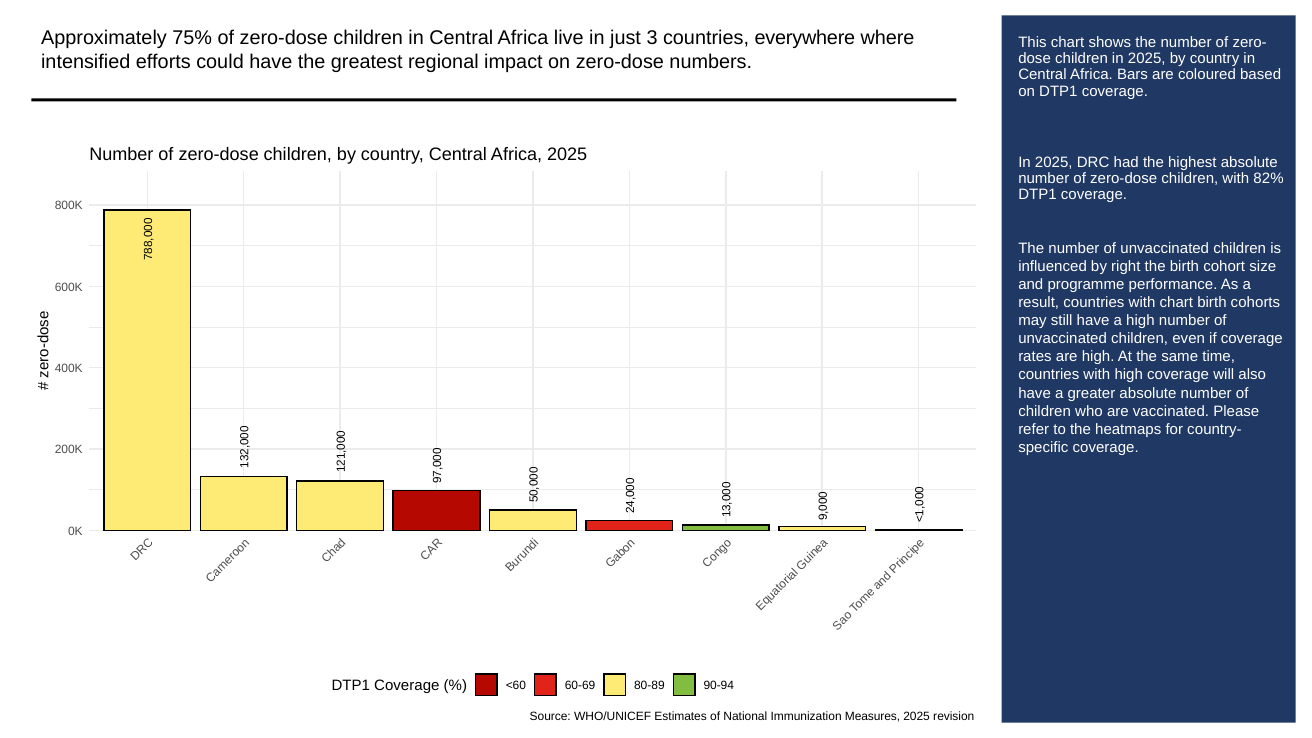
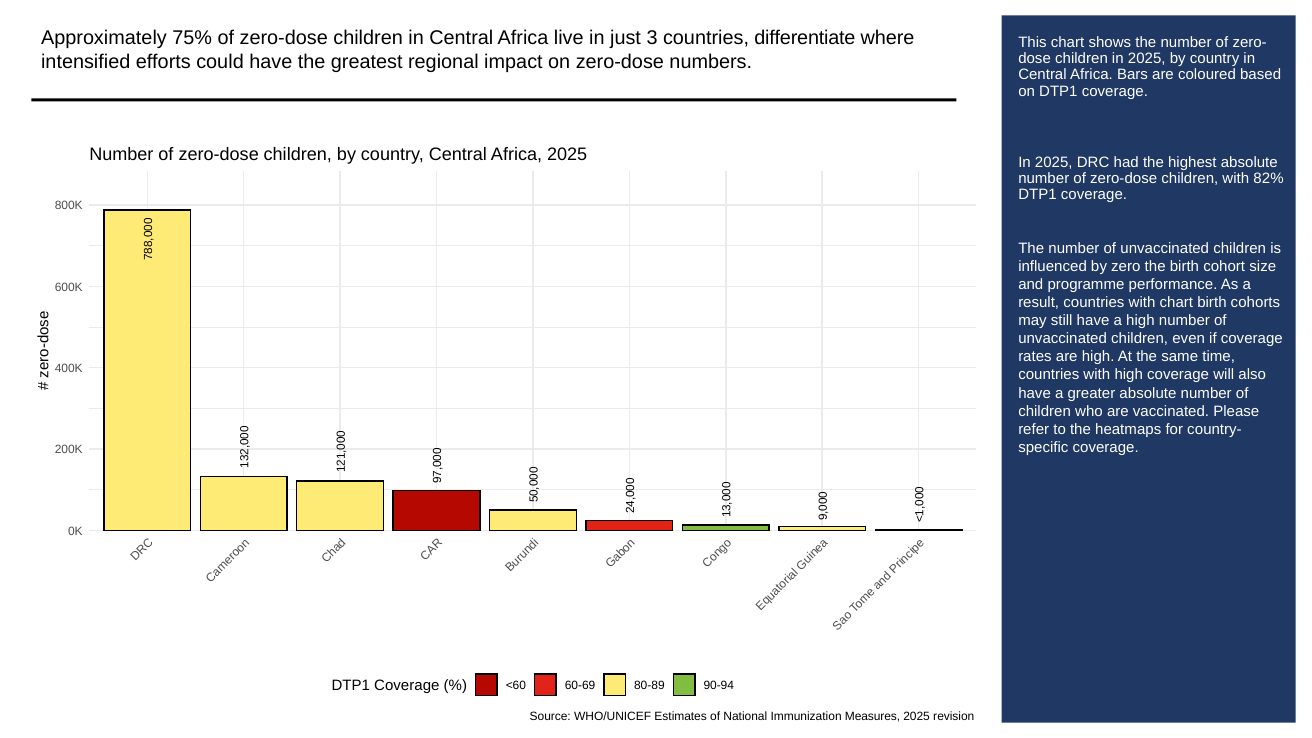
everywhere: everywhere -> differentiate (805, 38)
right: right -> zero (1126, 267)
